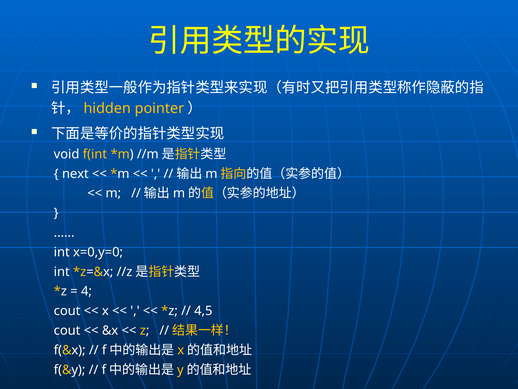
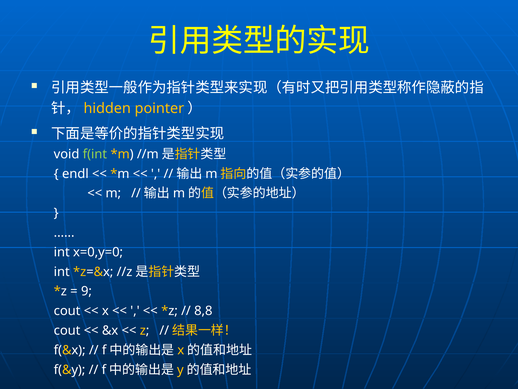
f(int colour: yellow -> light green (95, 154)
next: next -> endl (75, 173)
4: 4 -> 9 (86, 291)
4,5: 4,5 -> 8,8 (203, 311)
